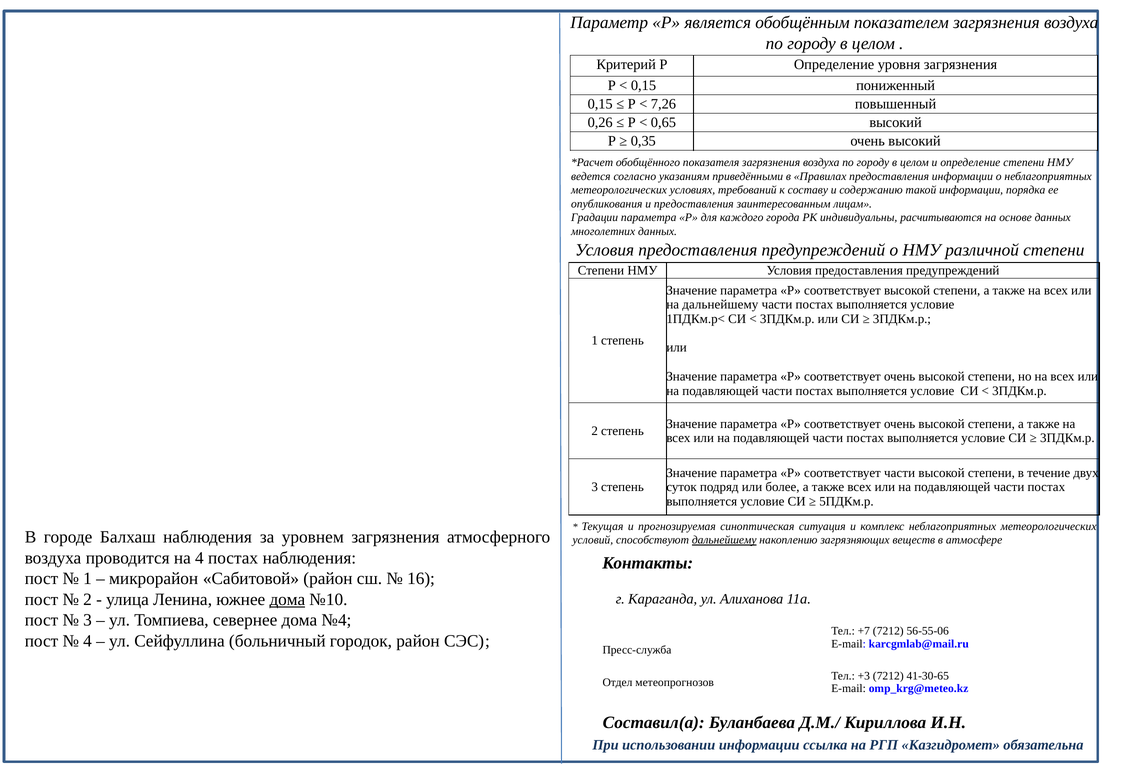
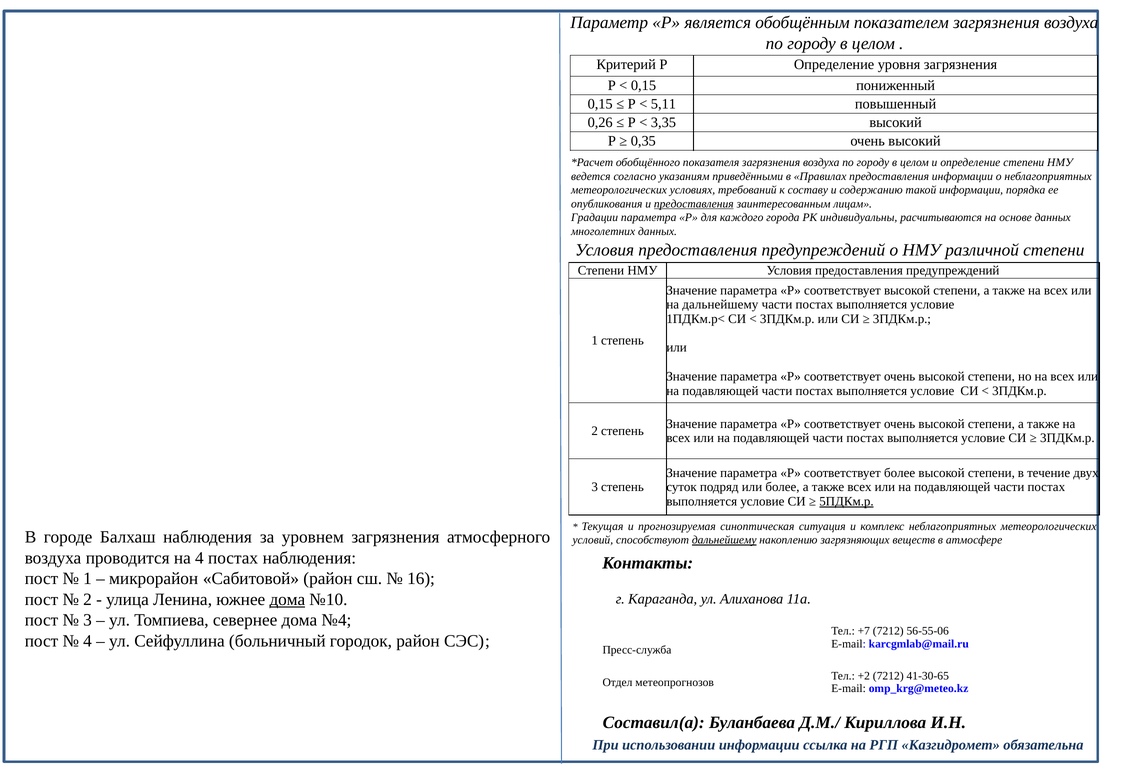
7,26: 7,26 -> 5,11 (663, 104)
0,65: 0,65 -> 3,35 (663, 123)
предоставления underline: none -> present (694, 204)
соответствует части: части -> более (900, 473)
5ПДКм.р underline: none -> present (846, 502)
+3: +3 -> +2 (864, 676)
